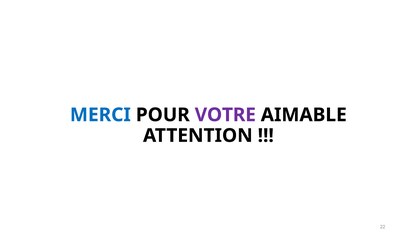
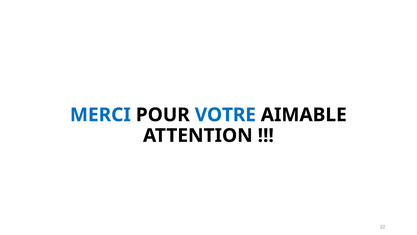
VOTRE colour: purple -> blue (225, 115)
